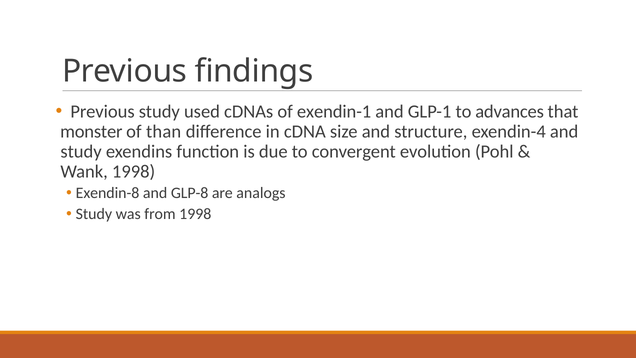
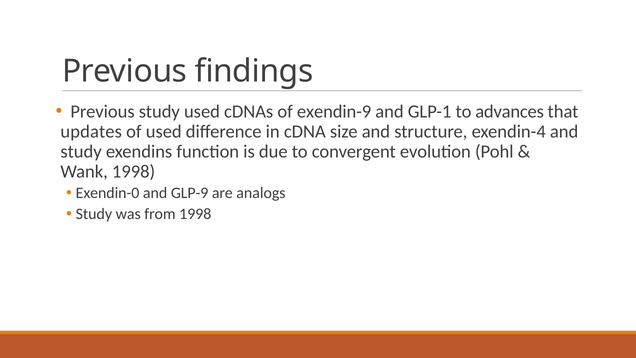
exendin-1: exendin-1 -> exendin-9 (334, 111)
monster: monster -> updates (91, 131)
of than: than -> used (164, 131)
Exendin-8: Exendin-8 -> Exendin-0 (108, 193)
GLP-8: GLP-8 -> GLP-9 (190, 193)
